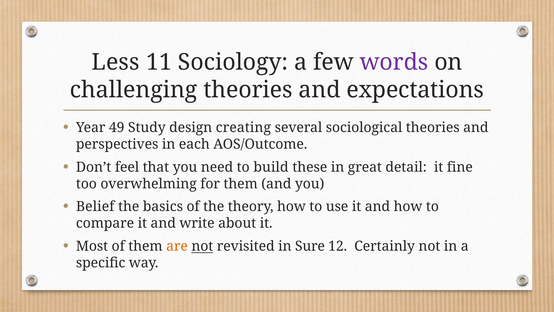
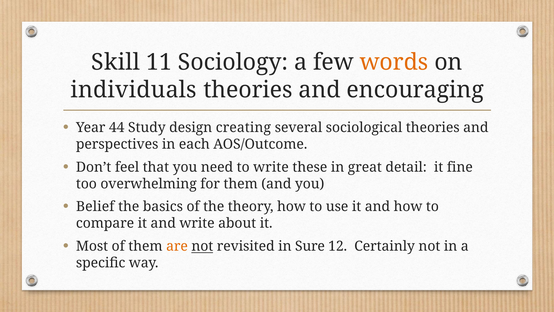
Less: Less -> Skill (116, 62)
words colour: purple -> orange (394, 62)
challenging: challenging -> individuals (134, 90)
expectations: expectations -> encouraging (415, 90)
49: 49 -> 44 (117, 128)
to build: build -> write (271, 167)
